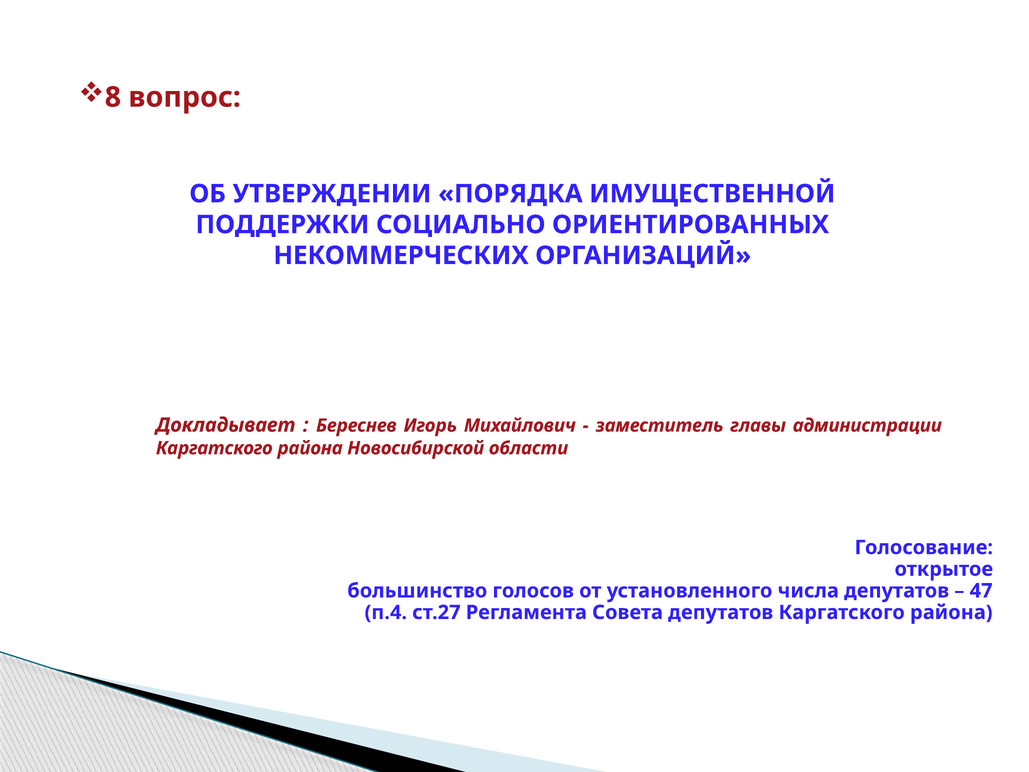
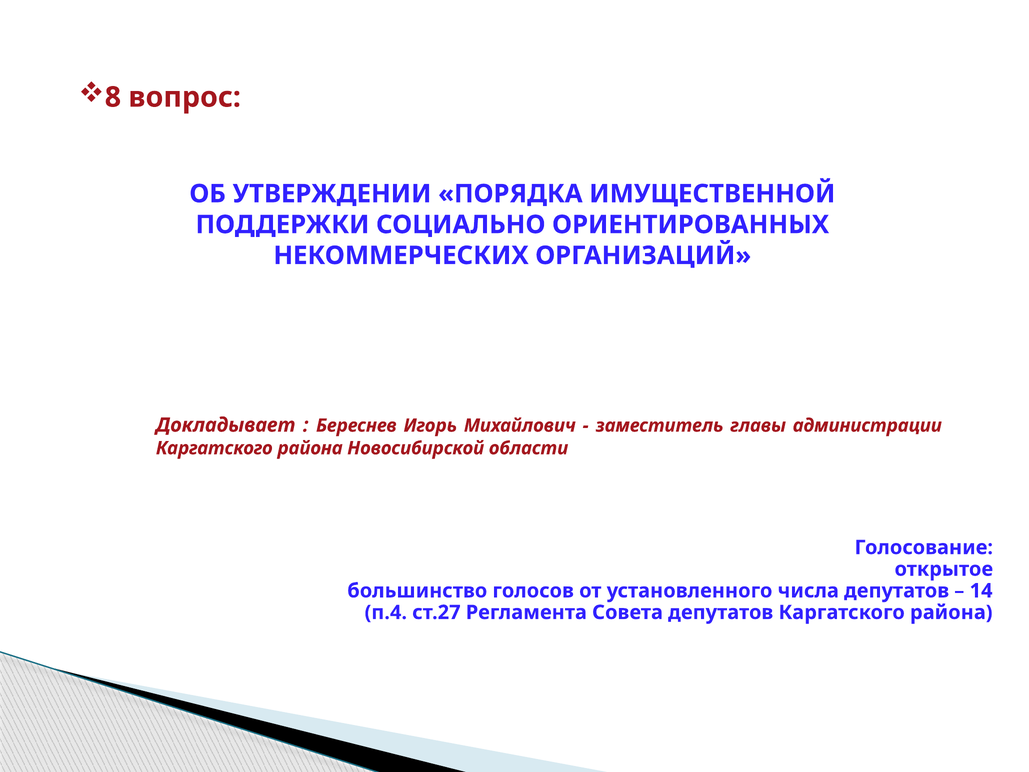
47: 47 -> 14 (981, 591)
